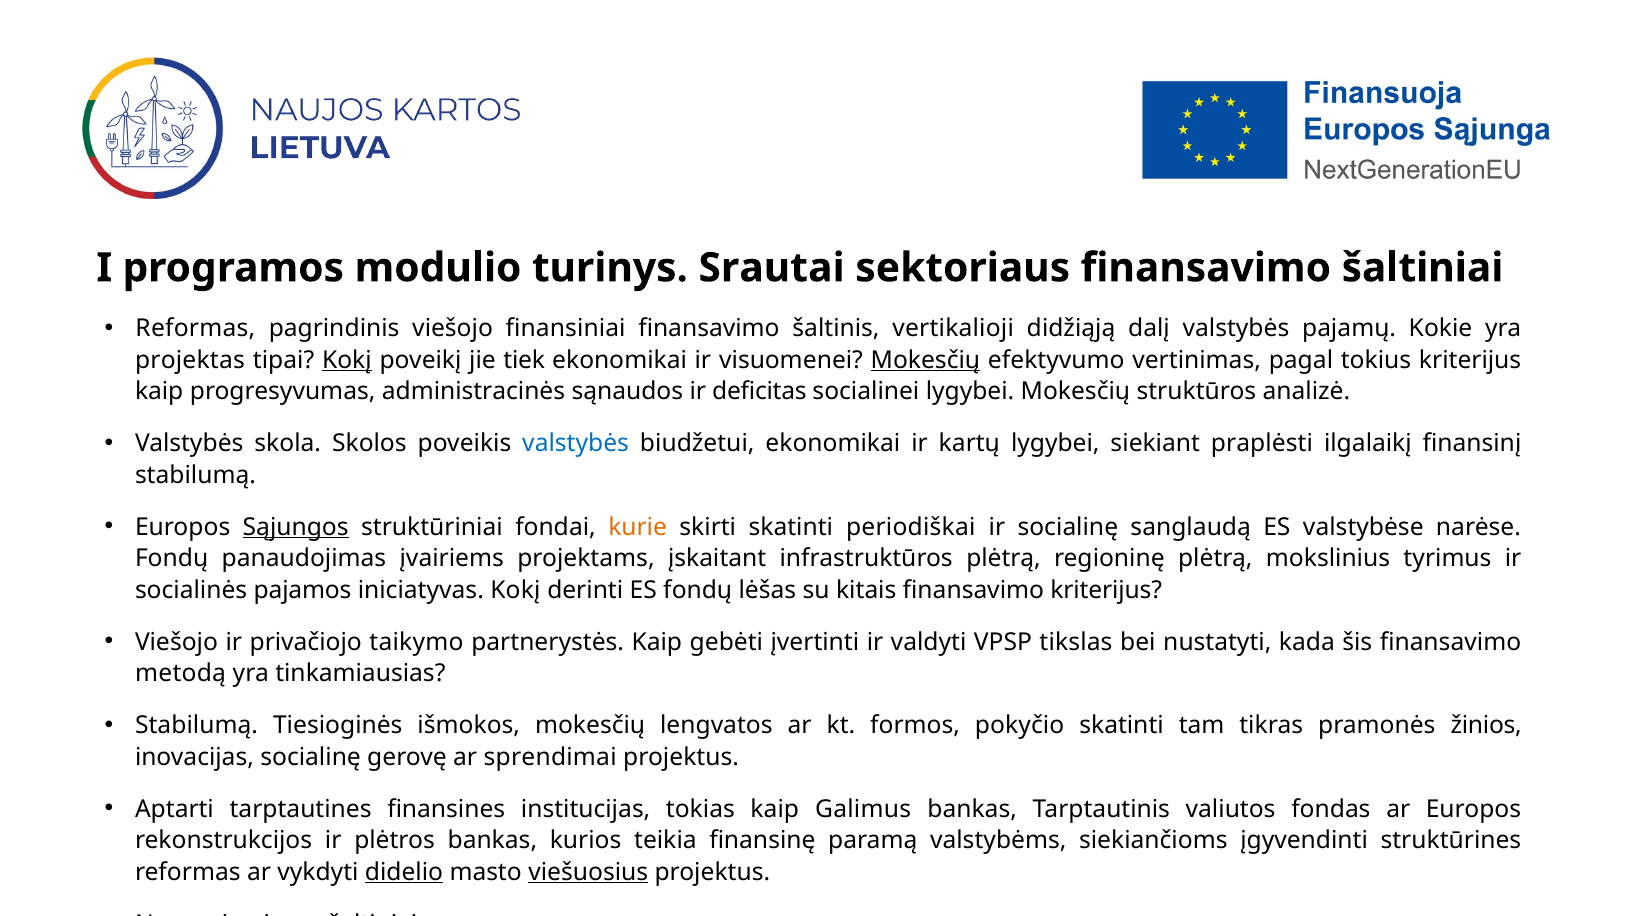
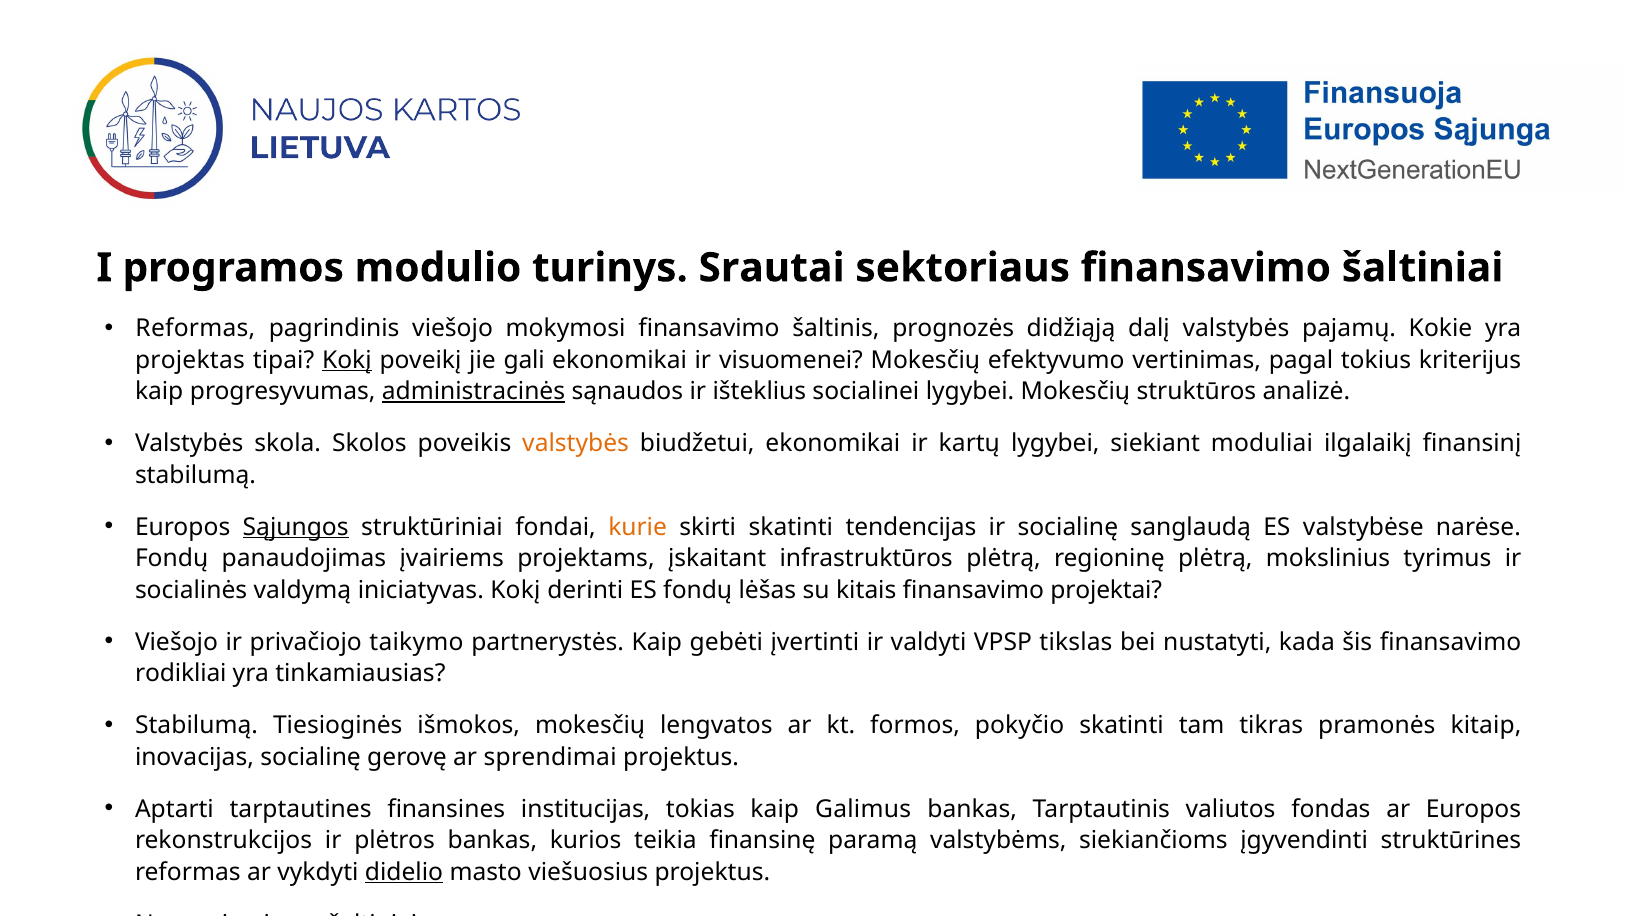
finansiniai: finansiniai -> mokymosi (566, 328)
vertikalioji: vertikalioji -> prognozės (953, 328)
tiek: tiek -> gali (524, 360)
Mokesčių underline: present -> none (925, 360)
administracinės underline: none -> present (473, 391)
deficitas: deficitas -> išteklius (759, 391)
valstybės colour: blue -> orange (576, 443)
praplėsti: praplėsti -> moduliai (1262, 443)
periodiškai: periodiškai -> tendencijas (911, 527)
pajamos: pajamos -> valdymą (302, 590)
finansavimo kriterijus: kriterijus -> projektai (1106, 590)
metodą: metodą -> rodikliai (181, 673)
žinios: žinios -> kitaip (1486, 725)
viešuosius underline: present -> none (588, 872)
